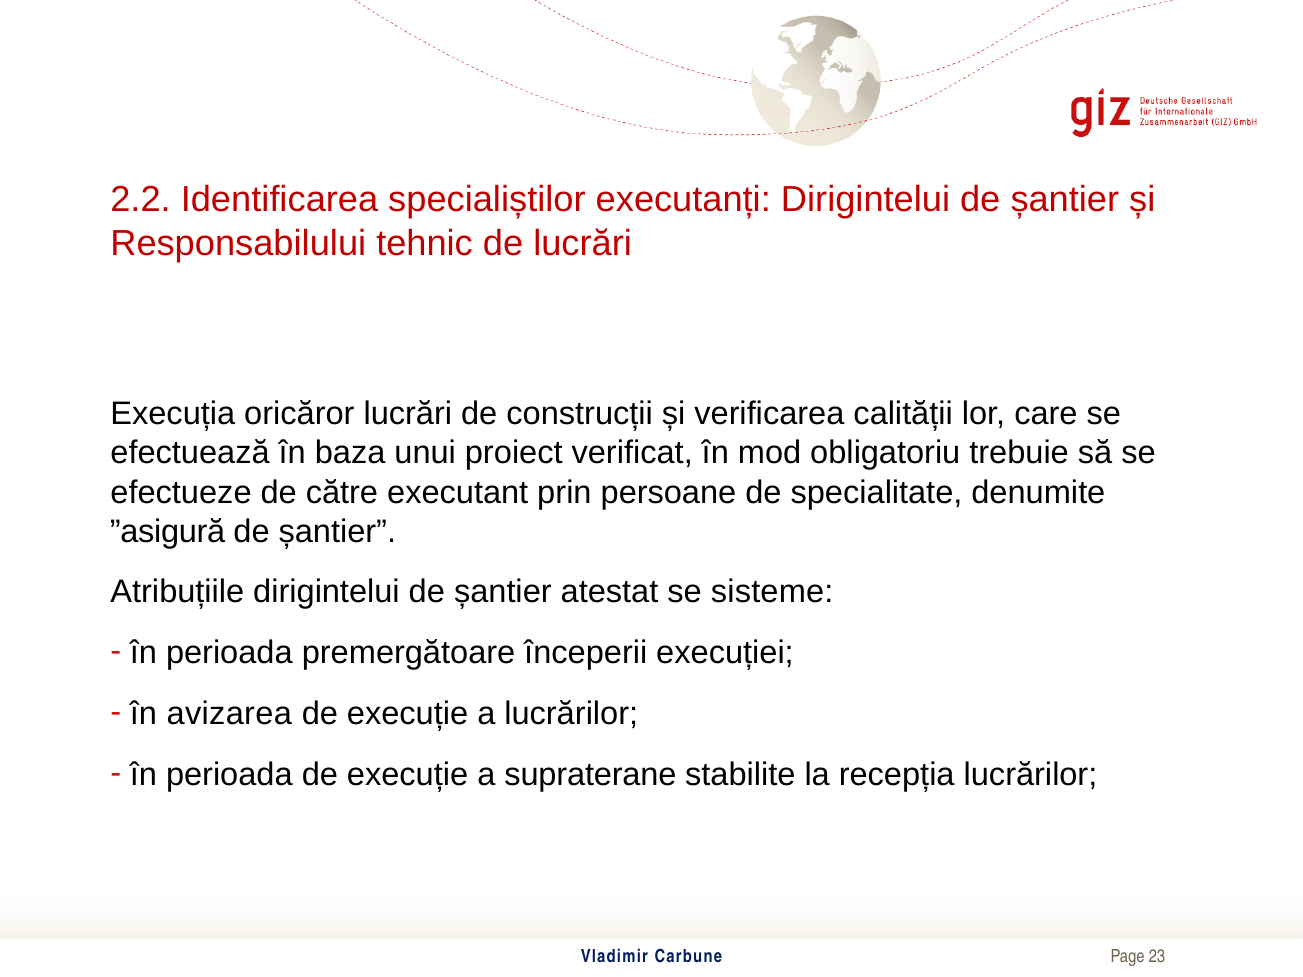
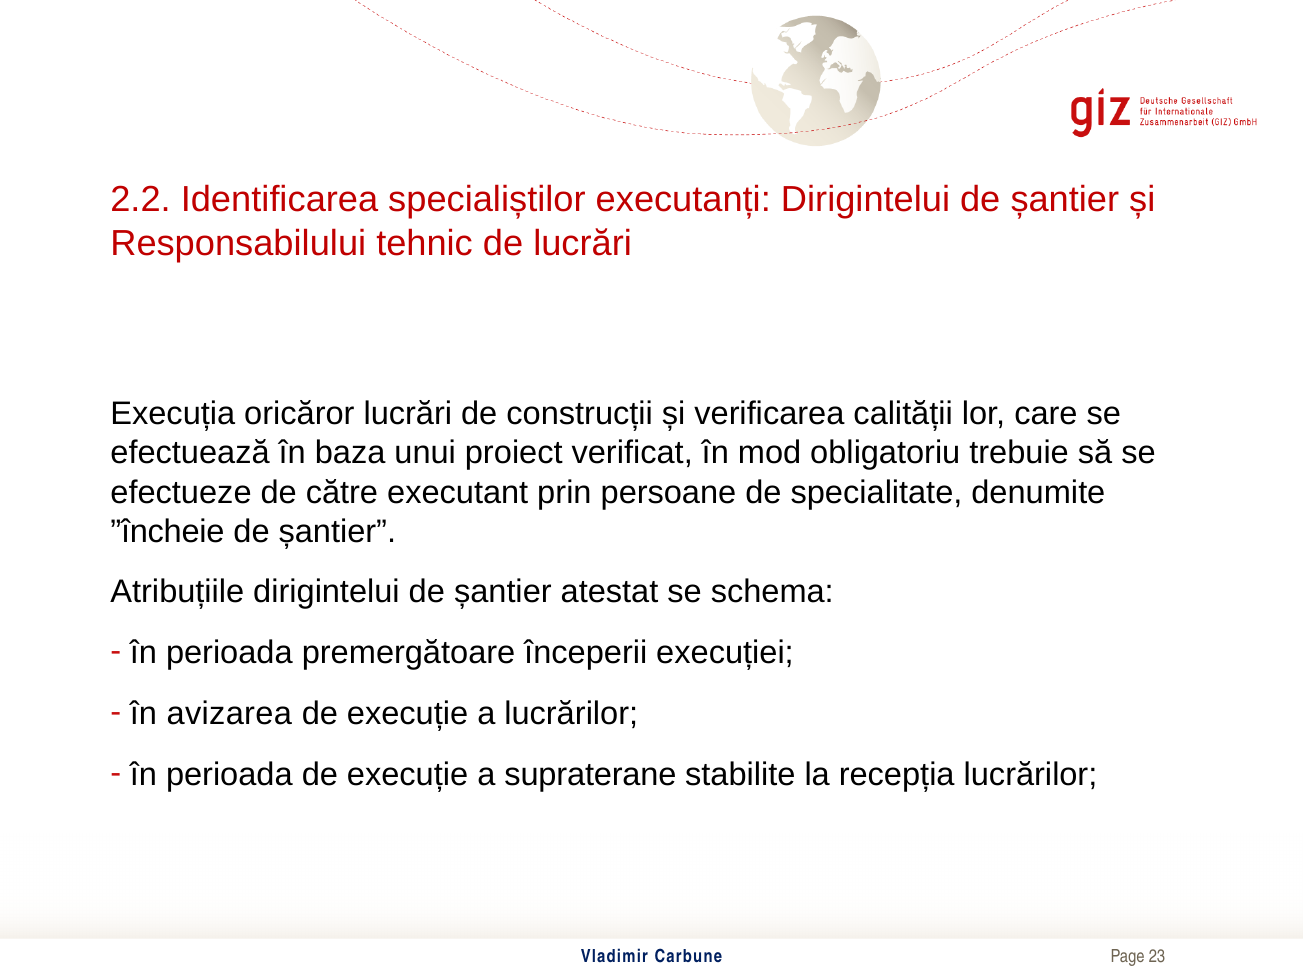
”asigură: ”asigură -> ”încheie (168, 532)
sisteme: sisteme -> schema (772, 592)
